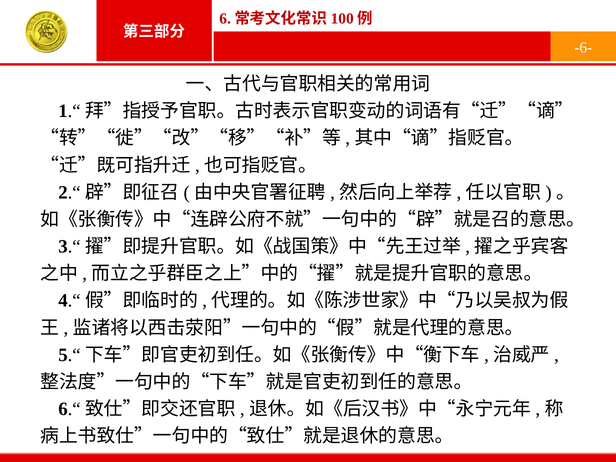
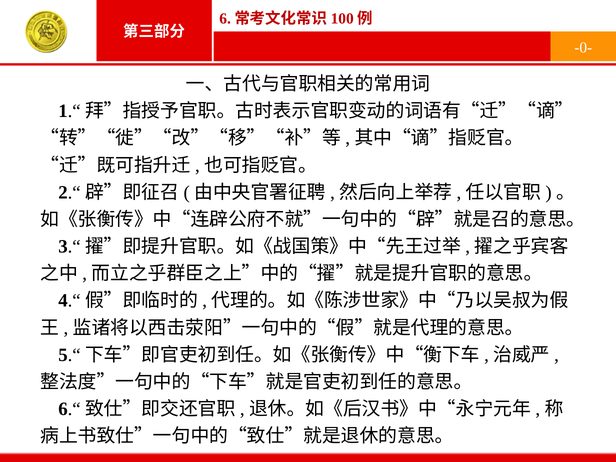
-6-: -6- -> -0- (583, 48)
